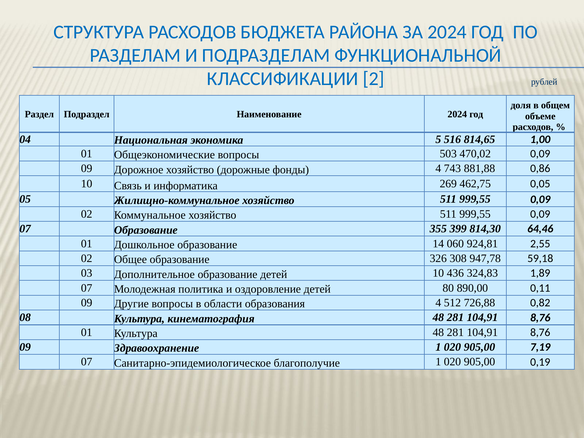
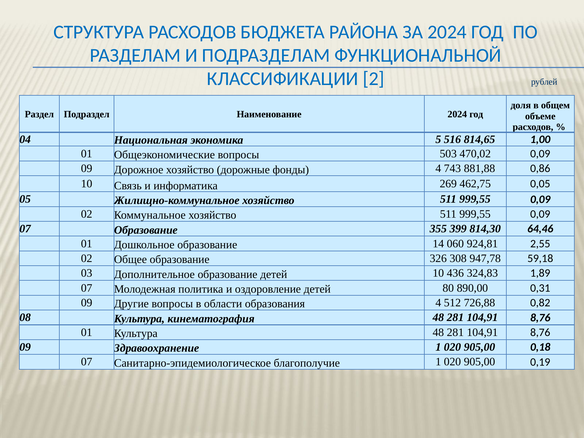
0,11: 0,11 -> 0,31 (540, 288)
7,19: 7,19 -> 0,18 (540, 347)
